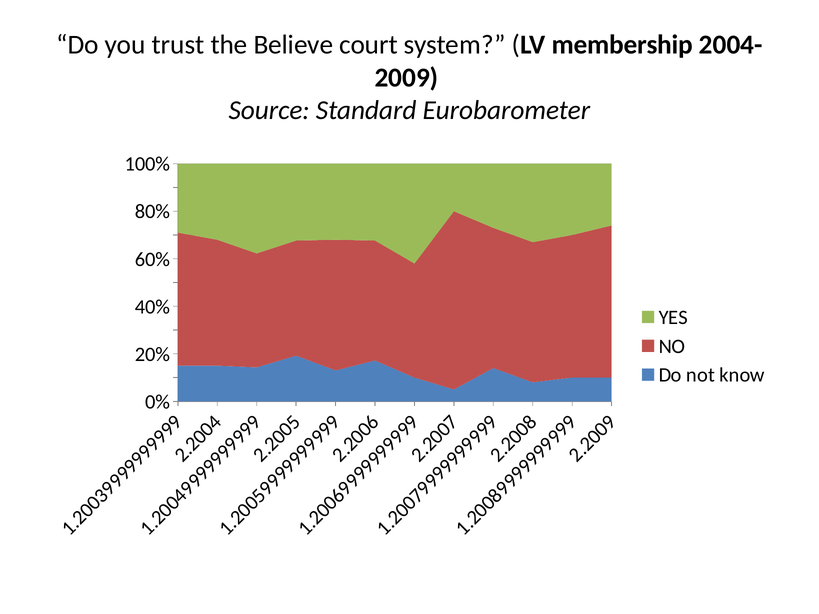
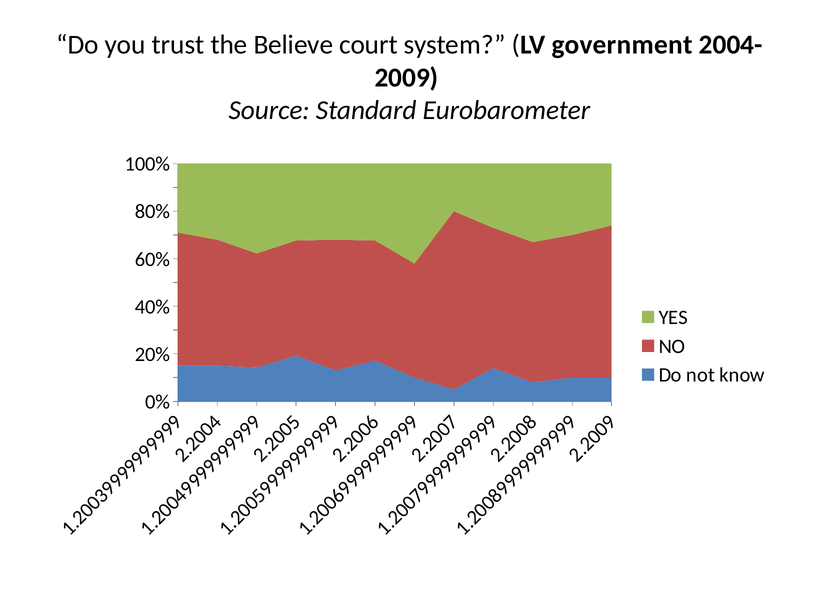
membership: membership -> government (622, 45)
